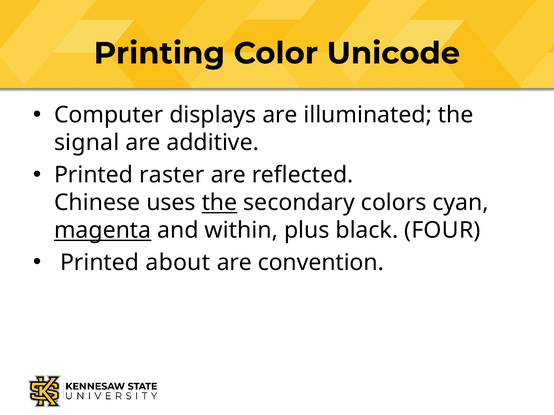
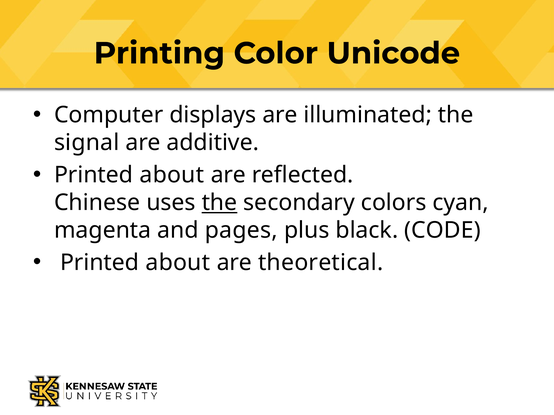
raster: raster -> about (172, 175)
magenta underline: present -> none (103, 231)
within: within -> pages (241, 231)
FOUR: FOUR -> CODE (442, 231)
convention: convention -> theoretical (321, 263)
